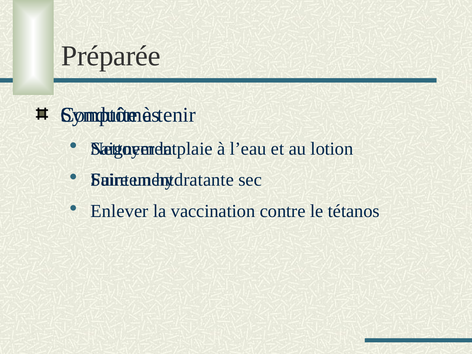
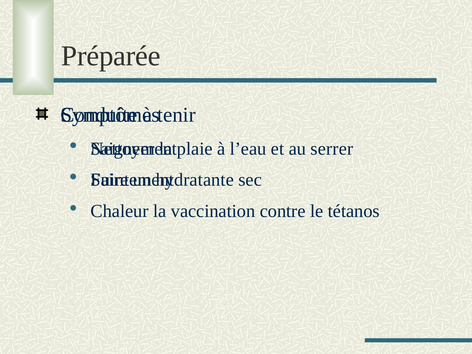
lotion: lotion -> serrer (332, 149)
Enlever: Enlever -> Chaleur (120, 211)
